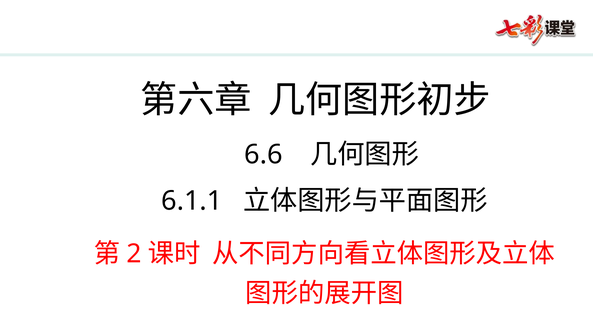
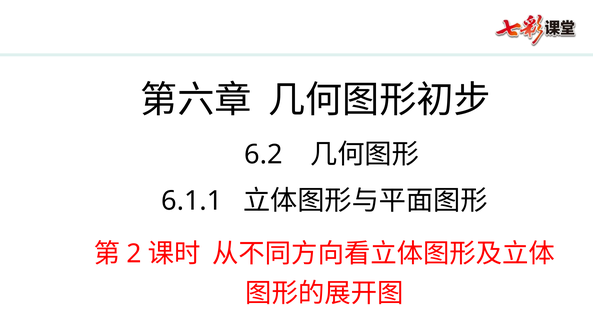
6.6: 6.6 -> 6.2 (263, 154)
